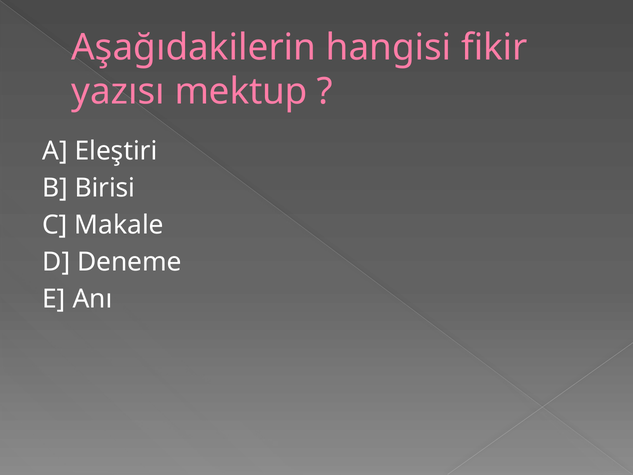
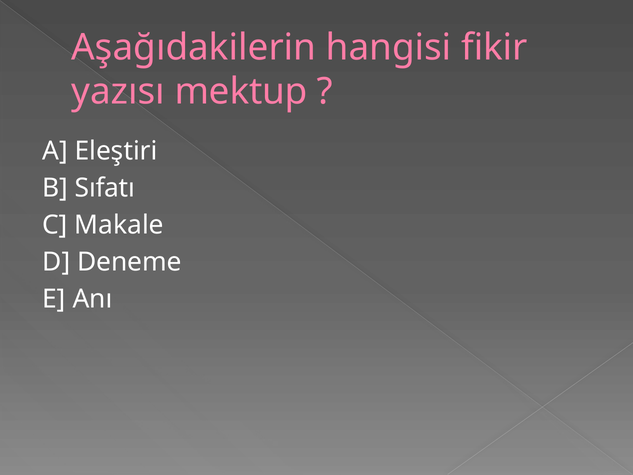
Birisi: Birisi -> Sıfatı (105, 188)
